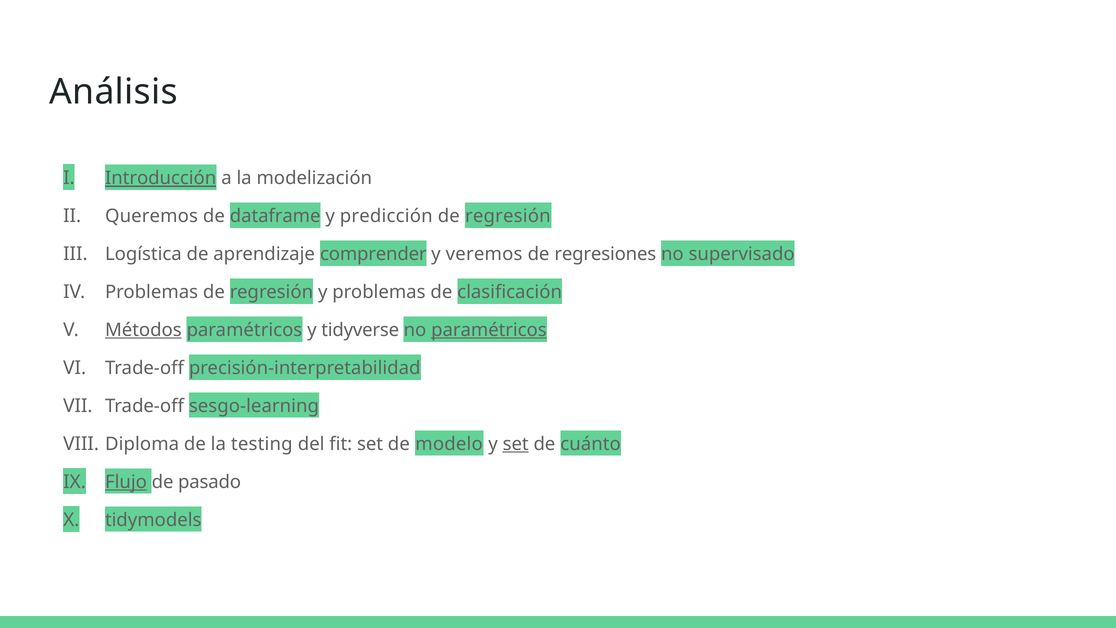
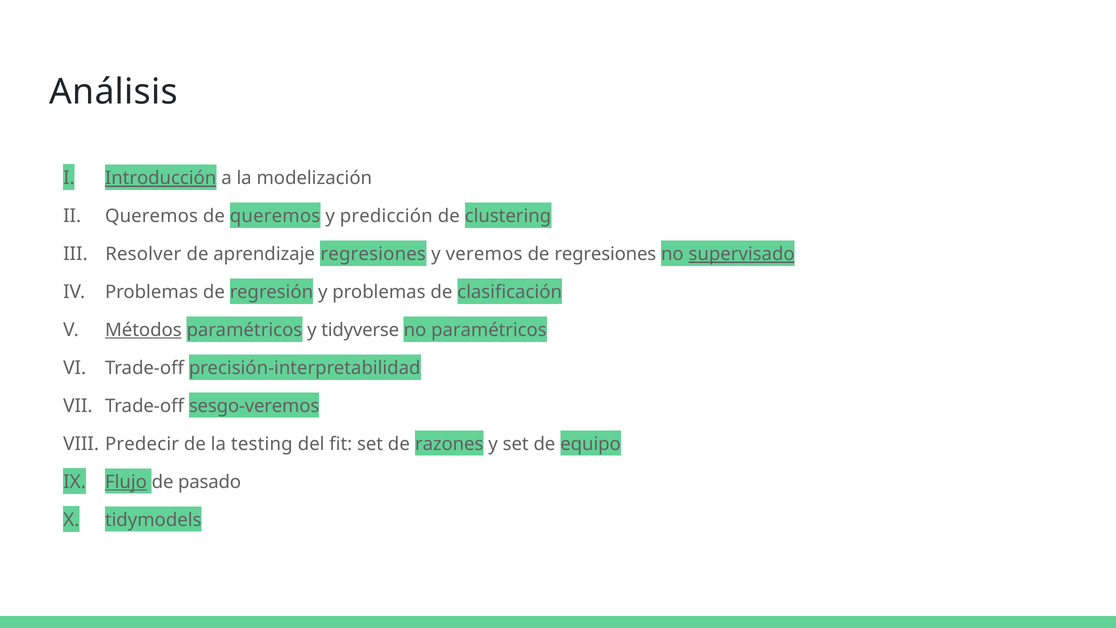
de dataframe: dataframe -> queremos (275, 216)
regresión: regresión -> clustering (508, 216)
Logística: Logística -> Resolver (143, 254)
aprendizaje comprender: comprender -> regresiones (373, 254)
supervisado underline: none -> present (742, 254)
paramétricos underline: present -> none (489, 330)
sesgo-learning: sesgo-learning -> sesgo-veremos (254, 406)
Diploma: Diploma -> Predecir (142, 444)
modelo: modelo -> razones (449, 444)
set underline: present -> none (516, 444)
cuánto: cuánto -> equipo (591, 444)
